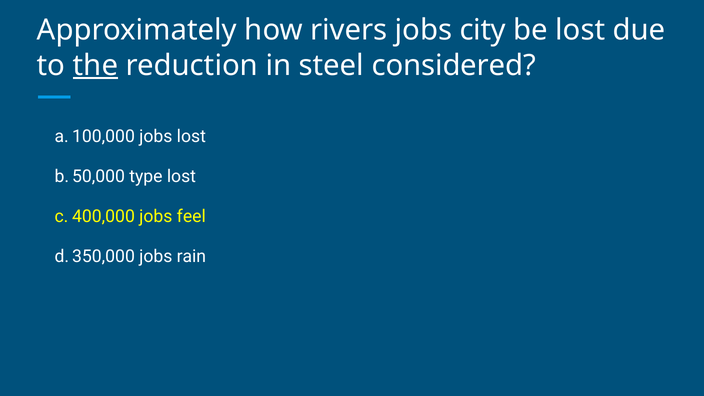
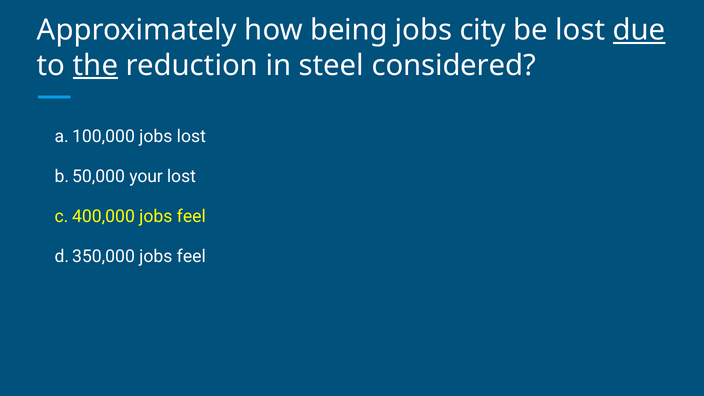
rivers: rivers -> being (349, 30)
due underline: none -> present (639, 30)
type: type -> your (146, 177)
rain: rain -> feel (191, 256)
